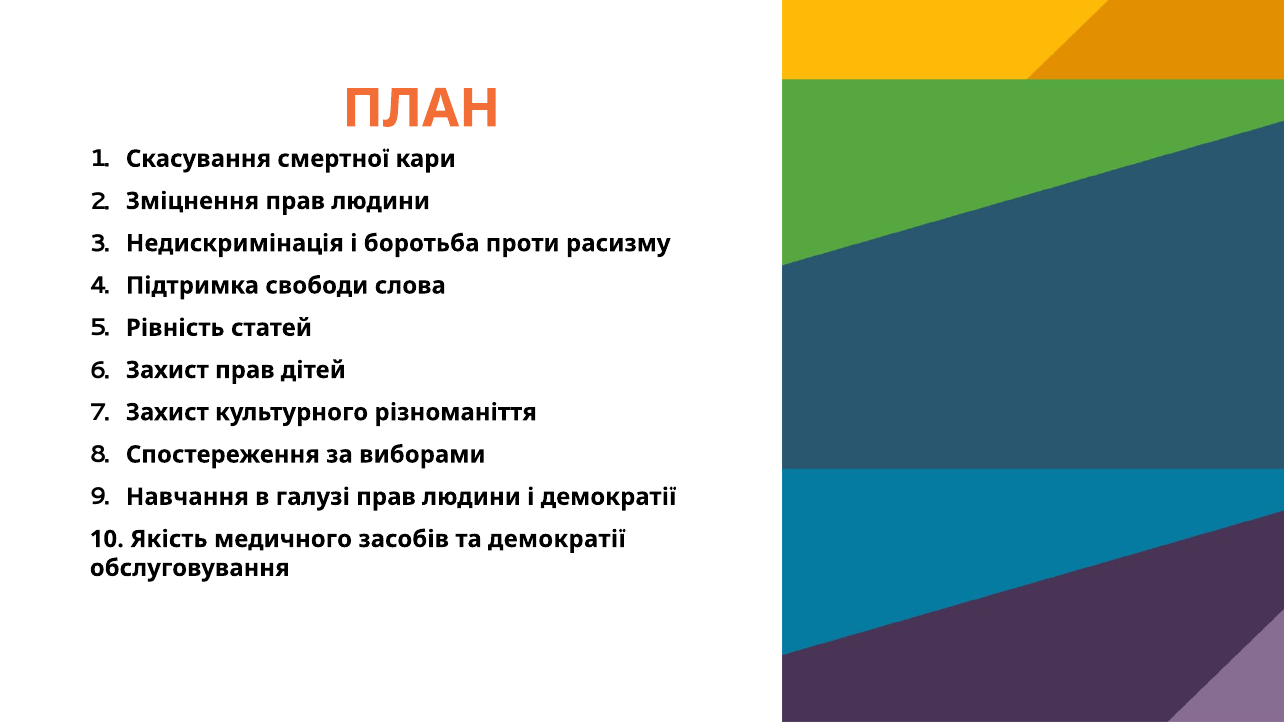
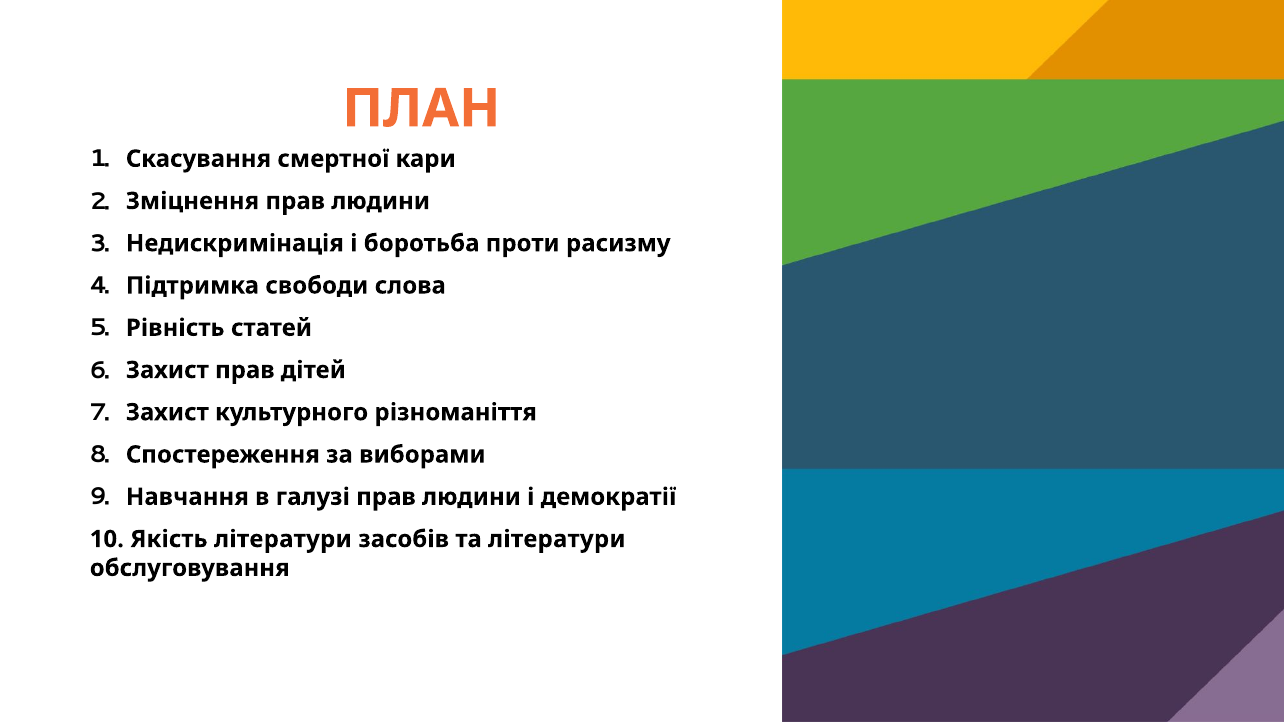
Якість медичного: медичного -> літератури (283, 539)
та демократії: демократії -> літератури (557, 539)
